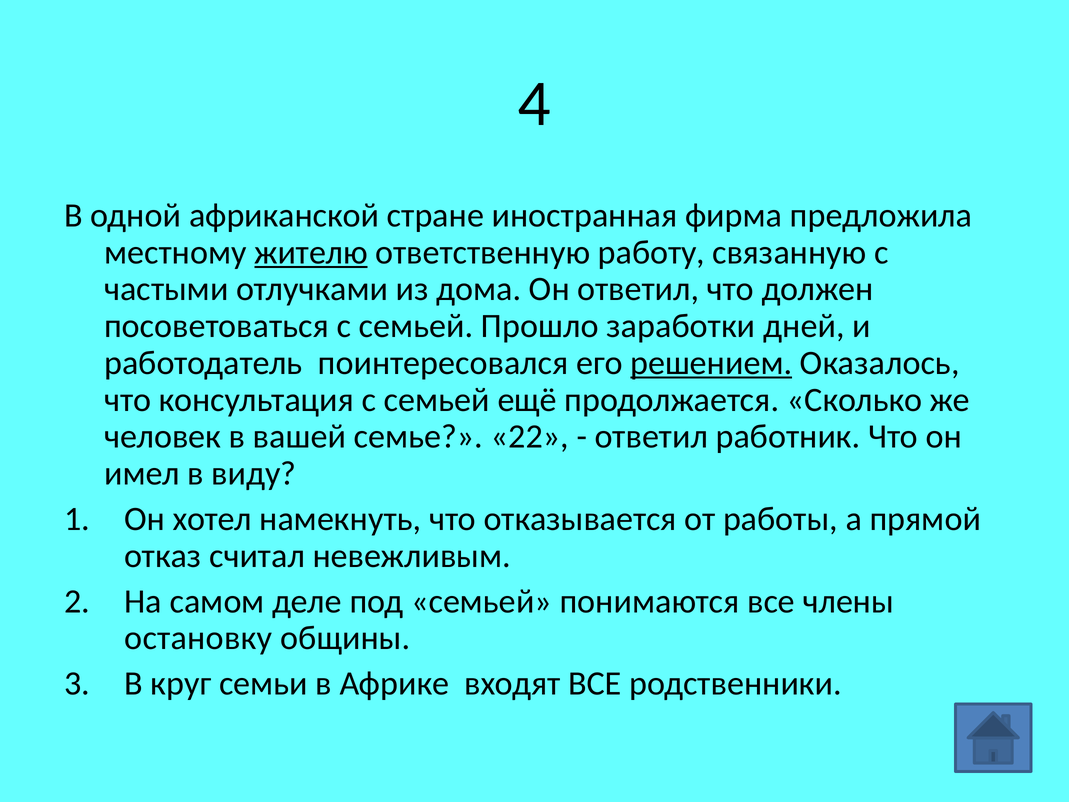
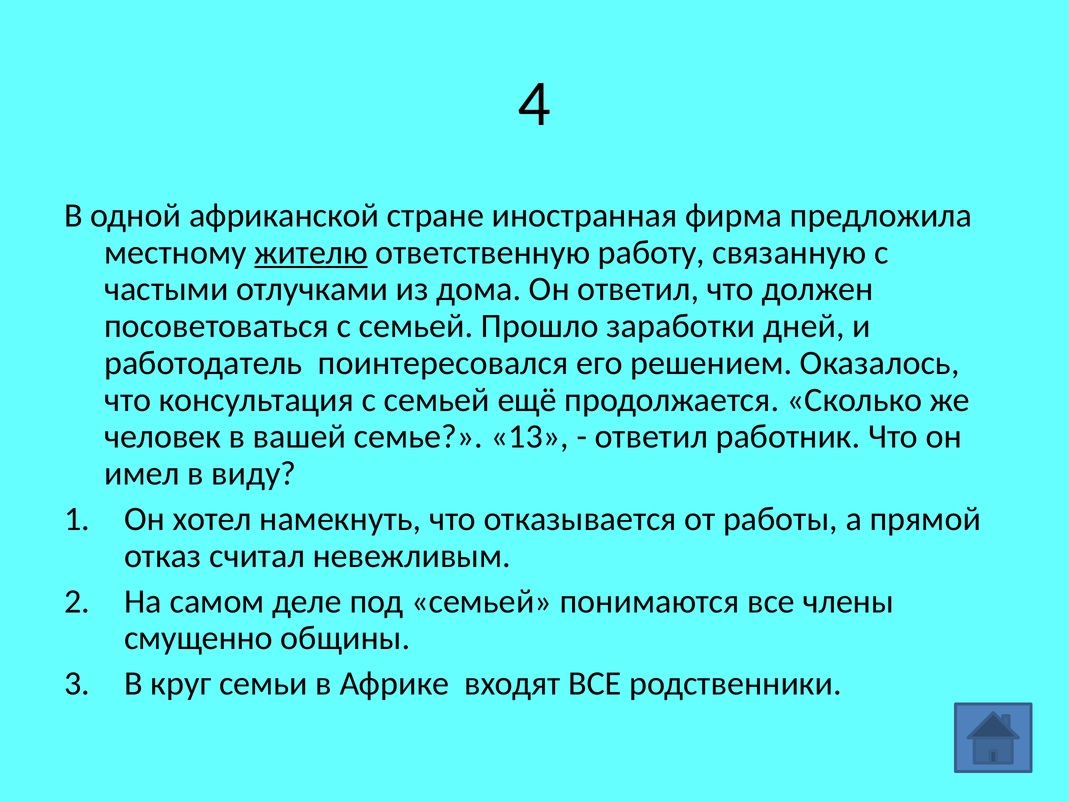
решением underline: present -> none (711, 363)
22: 22 -> 13 (530, 436)
остановку: остановку -> смущенно (199, 638)
